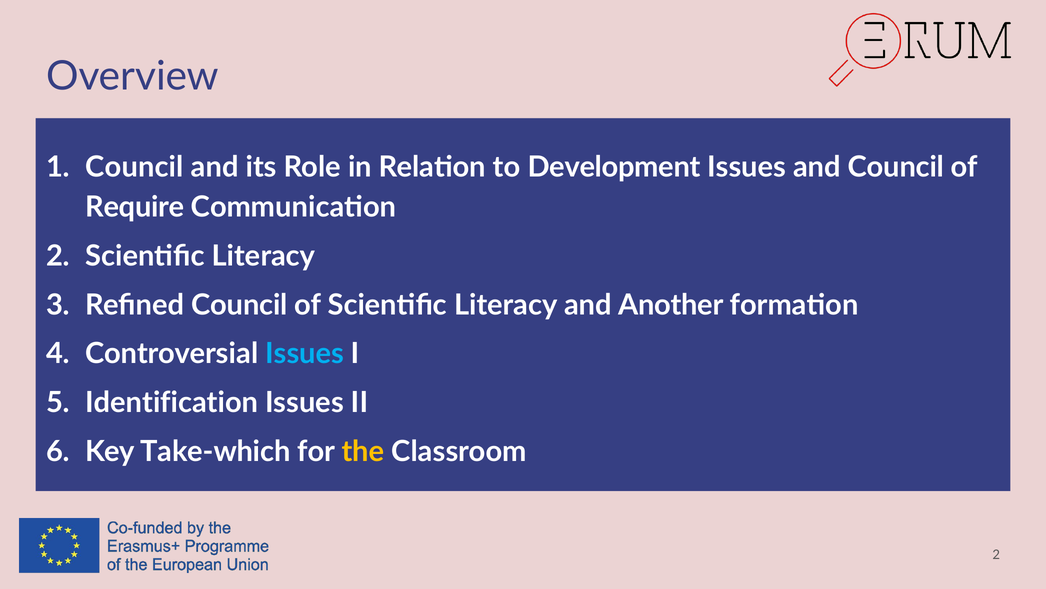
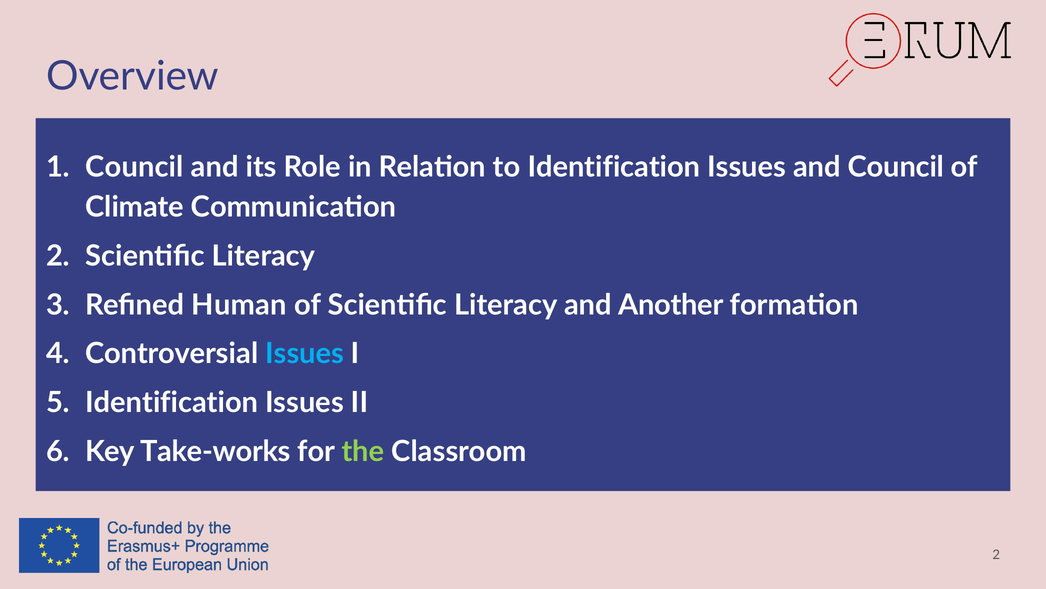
to Development: Development -> Identification (614, 167)
Require: Require -> Climate (135, 207)
Refined Council: Council -> Human (239, 305)
Take-which: Take-which -> Take-works (215, 451)
the colour: yellow -> light green (363, 451)
